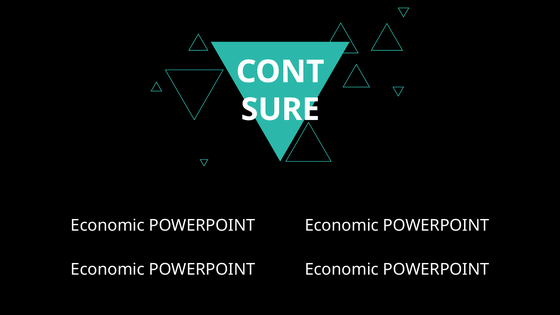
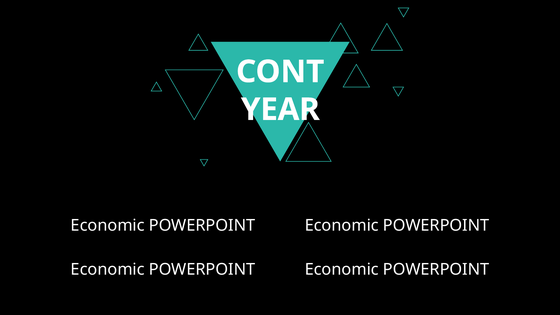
SURE: SURE -> YEAR (280, 110)
